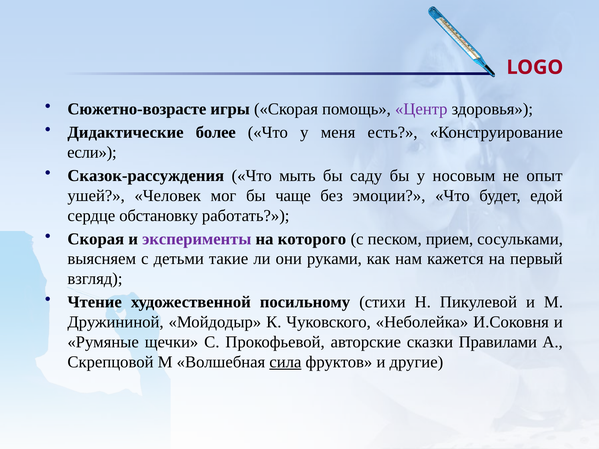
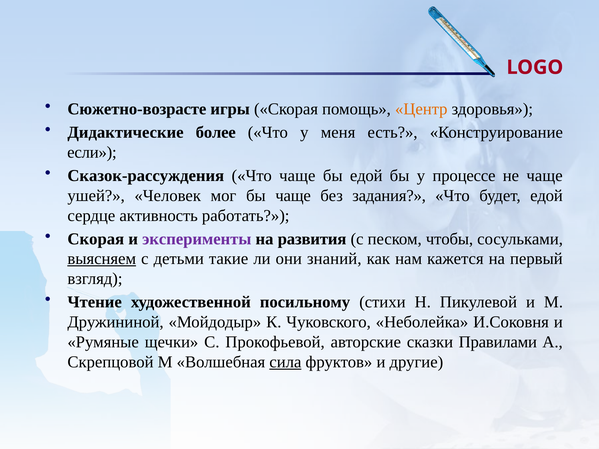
Центр colour: purple -> orange (421, 109)
Что мыть: мыть -> чаще (297, 176)
бы саду: саду -> едой (366, 176)
носовым: носовым -> процессе (464, 176)
не опыт: опыт -> чаще (545, 176)
эмоции: эмоции -> задания (389, 196)
обстановку: обстановку -> активность (159, 216)
которого: которого -> развития (312, 239)
прием: прием -> чтобы (450, 239)
выясняем underline: none -> present (102, 259)
руками: руками -> знаний (334, 259)
